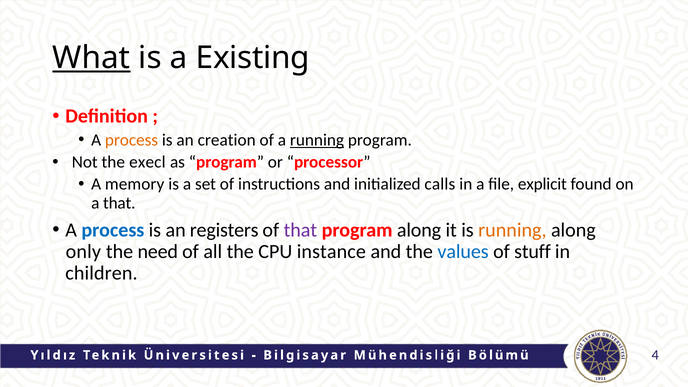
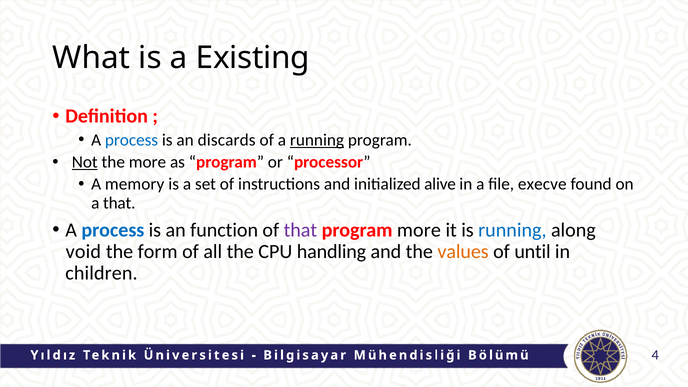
What underline: present -> none (91, 58)
process colour: orange -> blue (131, 140)
creation: creation -> discards (227, 140)
Not underline: none -> present (85, 162)
the execl: execl -> more (147, 162)
calls: calls -> alive (440, 184)
explicit: explicit -> execve (542, 184)
registers: registers -> function (224, 230)
program along: along -> more (419, 230)
running colour: orange -> blue (512, 230)
only: only -> void (83, 252)
need: need -> form (158, 252)
instance: instance -> handling (331, 252)
values colour: blue -> orange (463, 252)
stuff: stuff -> until (533, 252)
